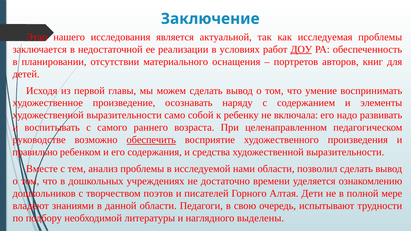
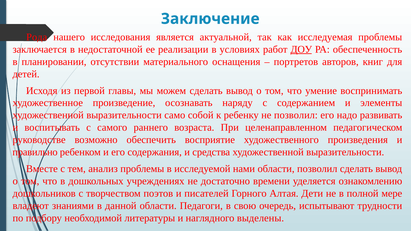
Этап: Этап -> Рода (37, 37)
не включала: включала -> позволил (296, 115)
обеспечить underline: present -> none (151, 140)
